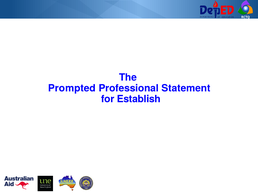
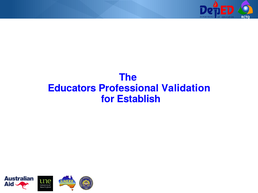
Prompted: Prompted -> Educators (72, 88)
Statement: Statement -> Validation (186, 88)
